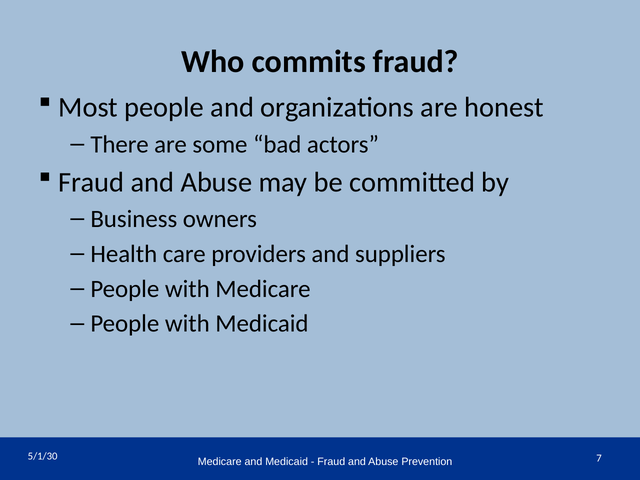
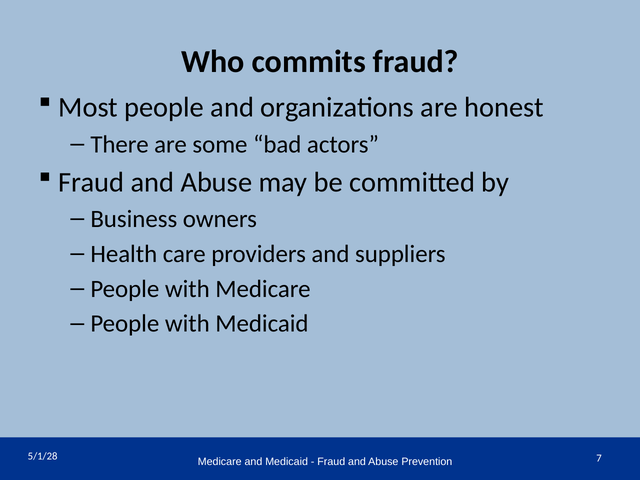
5/1/30: 5/1/30 -> 5/1/28 (43, 456)
